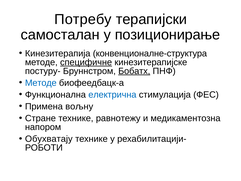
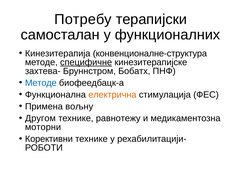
позиционирање: позиционирање -> функционалних (167, 35)
постуру-: постуру- -> захтева- (43, 71)
Бобатх underline: present -> none (134, 71)
електрична colour: blue -> orange (112, 95)
Стране: Стране -> Другом (40, 118)
напором: напором -> моторни (43, 127)
Обухватају: Обухватају -> Корективни (49, 139)
